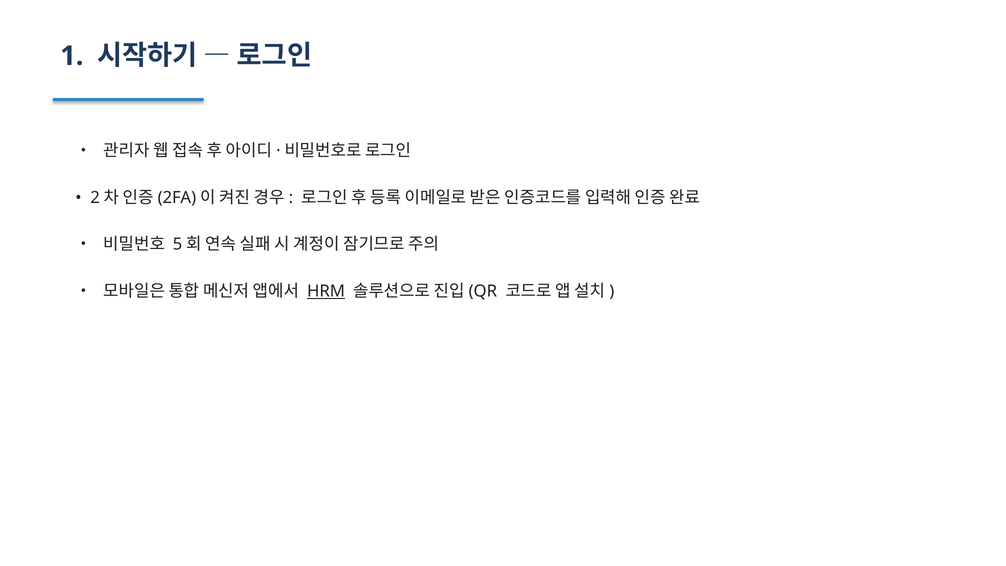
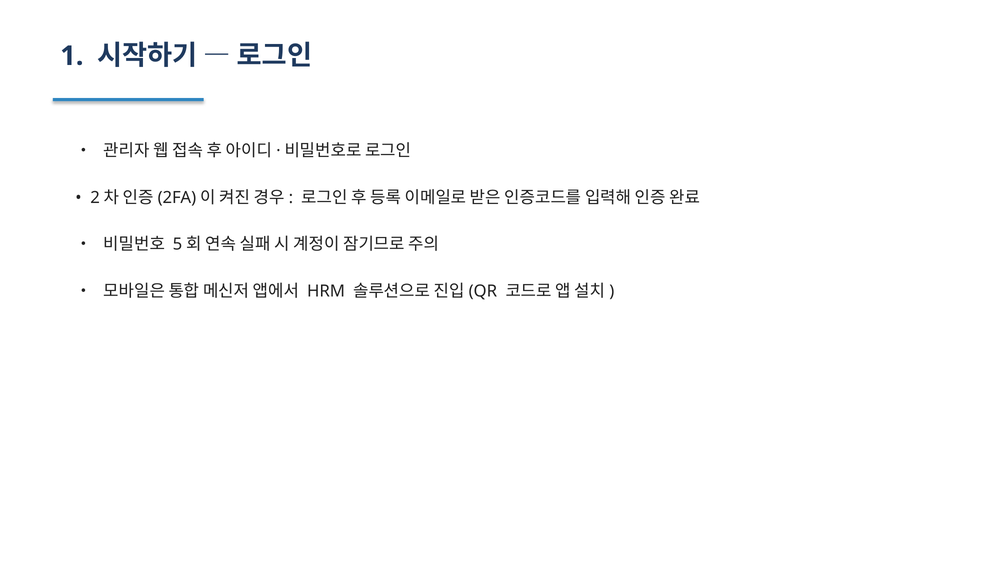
HRM underline: present -> none (326, 291)
